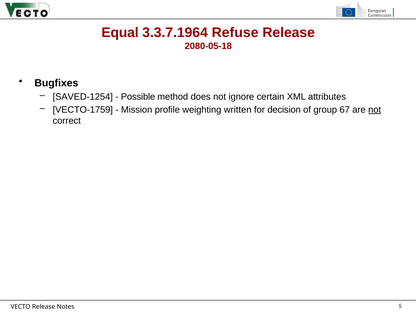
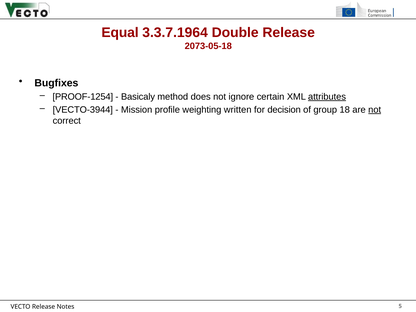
Refuse: Refuse -> Double (235, 33)
2080-05-18: 2080-05-18 -> 2073-05-18 (208, 46)
SAVED-1254: SAVED-1254 -> PROOF-1254 (83, 97)
Possible: Possible -> Basicaly (138, 97)
attributes underline: none -> present (327, 97)
VECTO-1759: VECTO-1759 -> VECTO-3944 (83, 110)
67: 67 -> 18 (345, 110)
